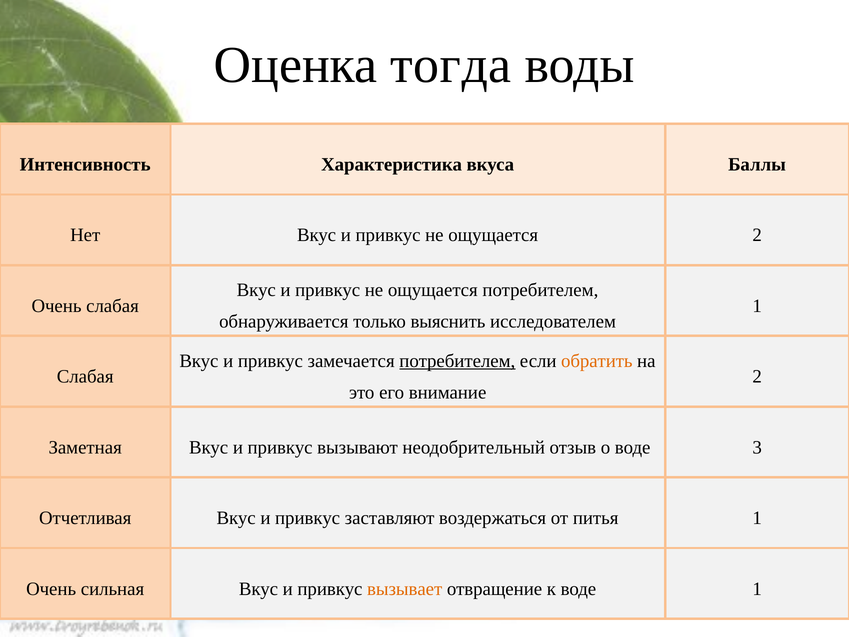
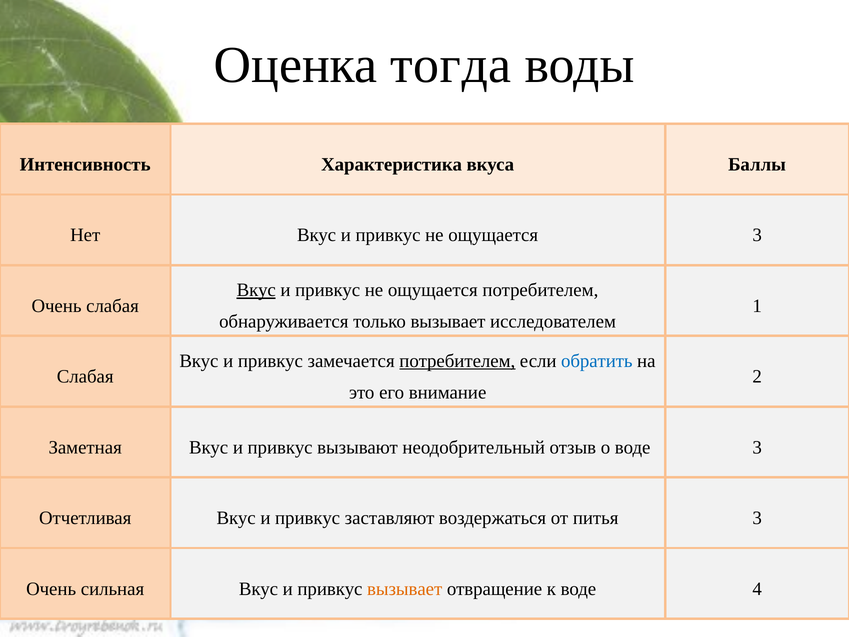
ощущается 2: 2 -> 3 (757, 235)
Вкус underline: none -> present (256, 290)
только выяснить: выяснить -> вызывает (448, 321)
обратить colour: orange -> blue (597, 361)
питья 1: 1 -> 3 (757, 518)
воде 1: 1 -> 4 (757, 589)
